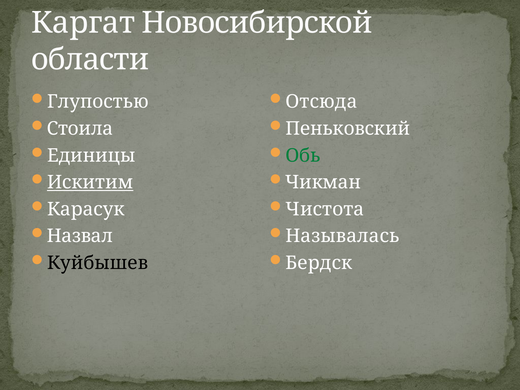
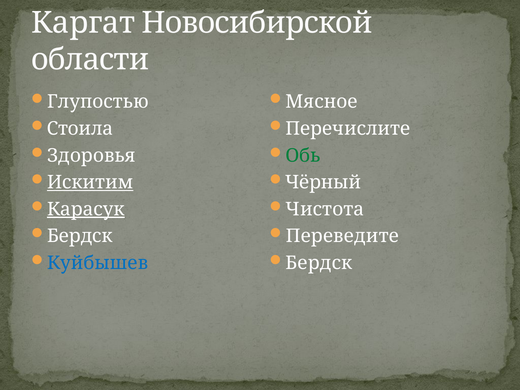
Отсюда: Отсюда -> Мясное (321, 102)
Пеньковский: Пеньковский -> Перечислите (348, 129)
Единицы: Единицы -> Здоровья (91, 156)
Чикман: Чикман -> Чёрный (323, 182)
Карасук underline: none -> present (86, 209)
Назвал: Назвал -> Бердск (80, 236)
Называлась: Называлась -> Переведите (342, 236)
Куйбышев colour: black -> blue (98, 263)
